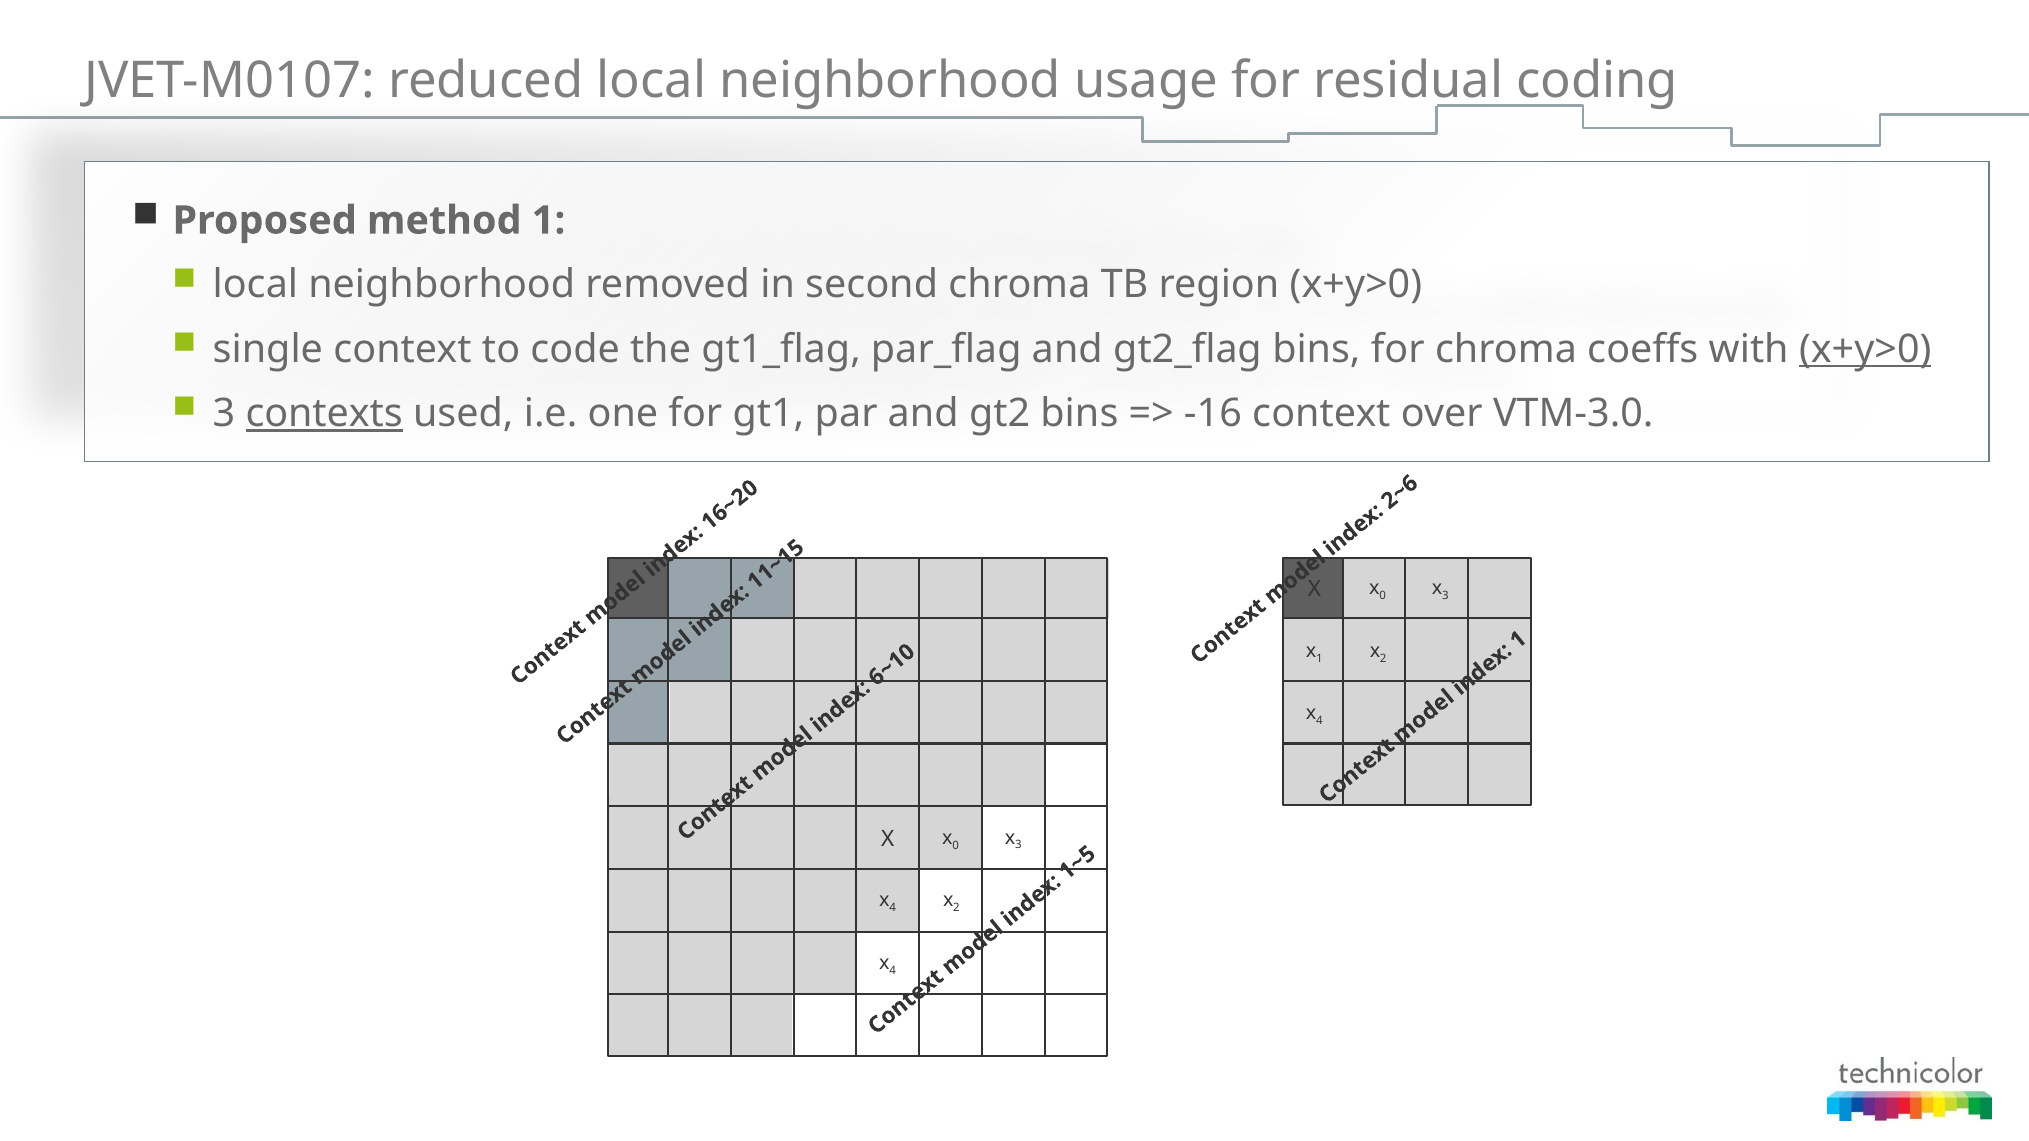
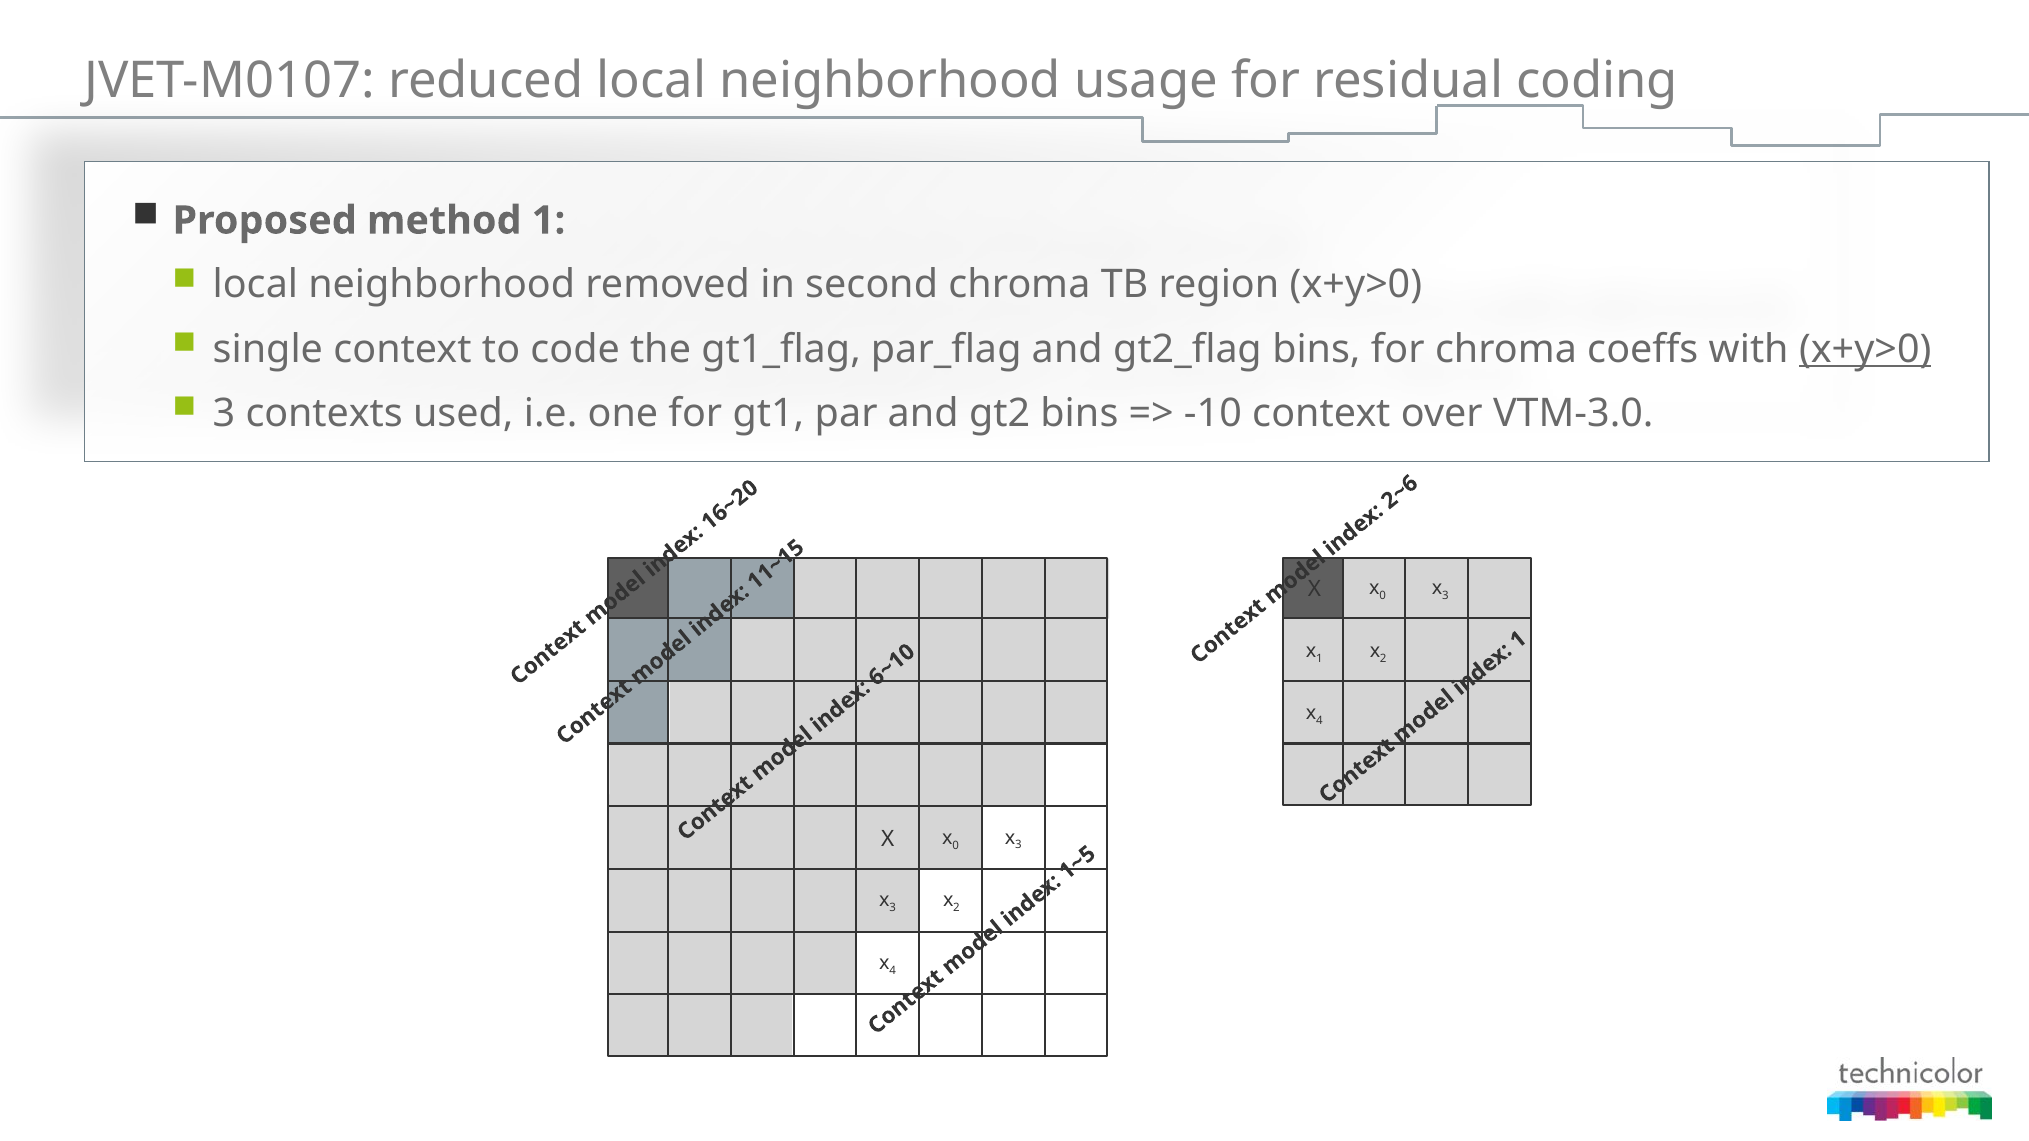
contexts underline: present -> none (324, 414)
-16: -16 -> -10 (1213, 414)
4: 4 -> 3 (893, 908)
